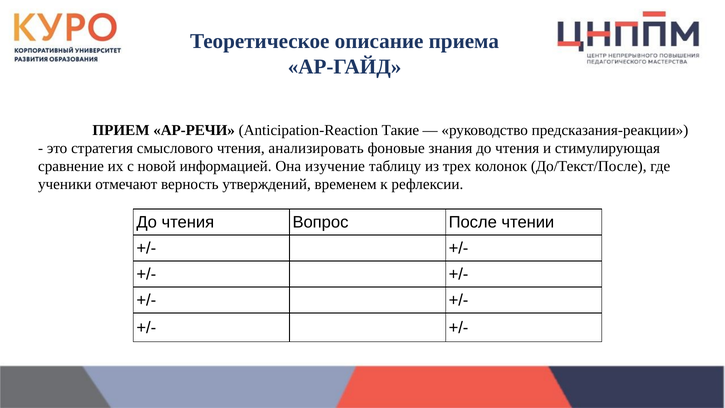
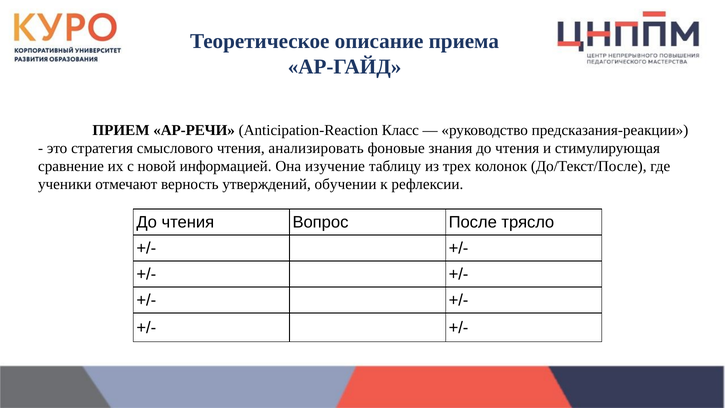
Такие: Такие -> Класс (400, 130)
временем: временем -> обучении (346, 184)
чтении: чтении -> трясло (528, 222)
